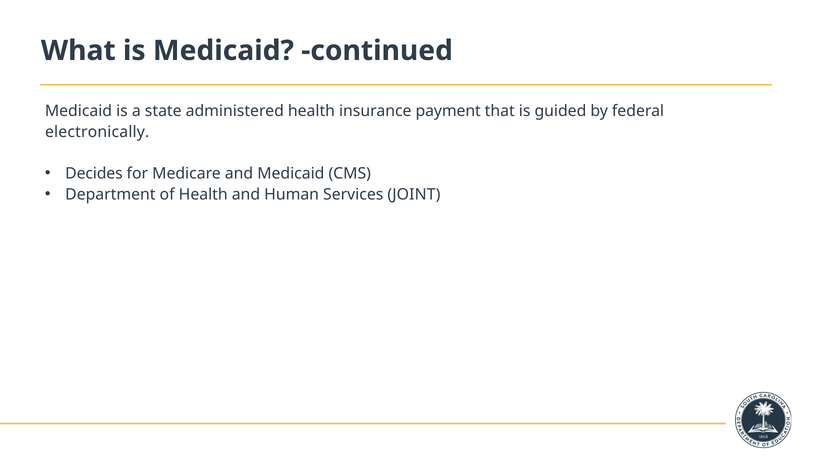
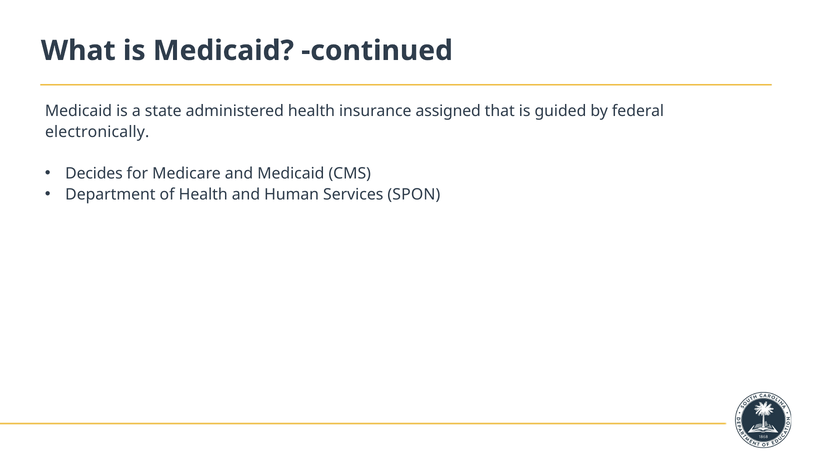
payment: payment -> assigned (448, 111)
JOINT: JOINT -> SPON (414, 194)
